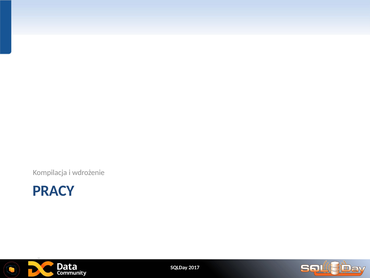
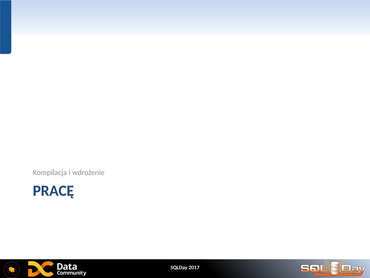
PRACY: PRACY -> PRACĘ (54, 190)
